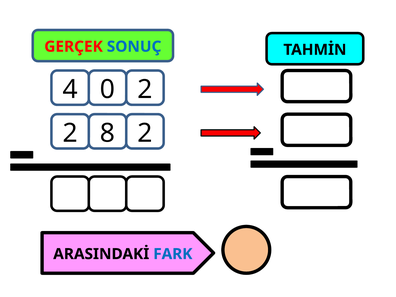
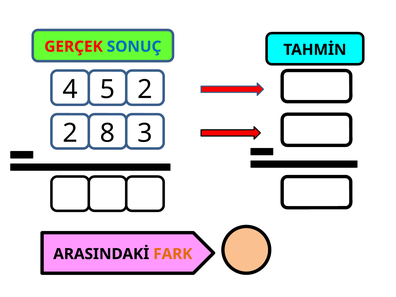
0: 0 -> 5 (108, 89)
8 2: 2 -> 3 (145, 133)
FARK colour: blue -> orange (173, 254)
